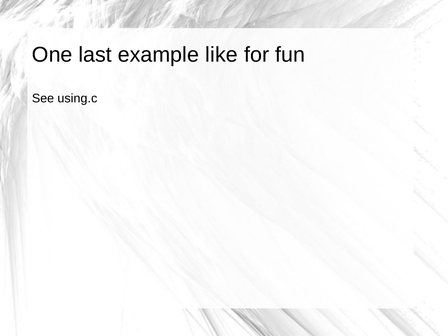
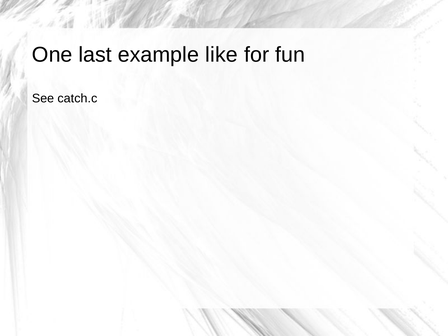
using.c: using.c -> catch.c (77, 98)
